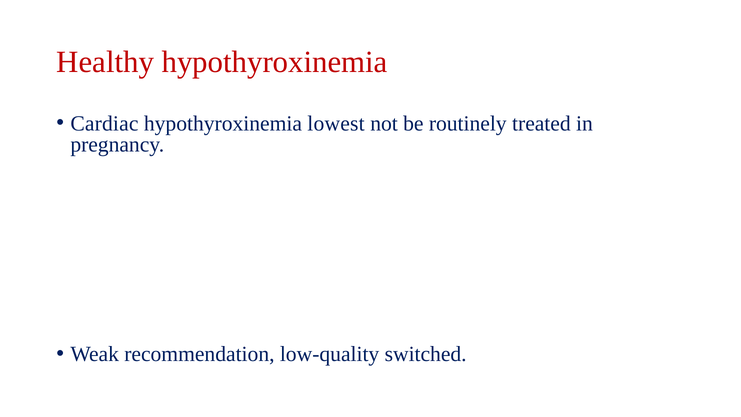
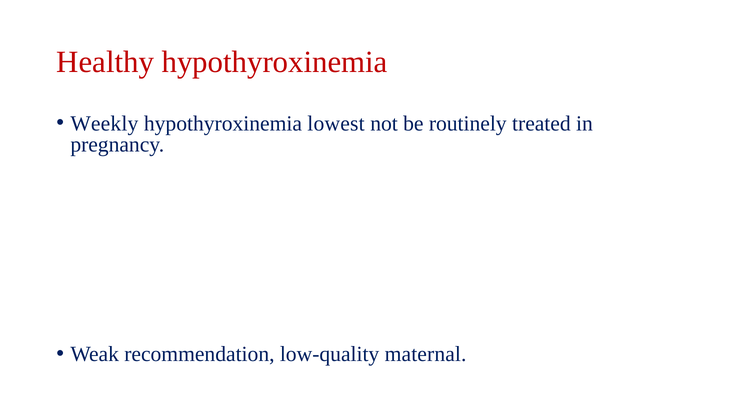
Cardiac: Cardiac -> Weekly (104, 123)
switched: switched -> maternal (426, 354)
